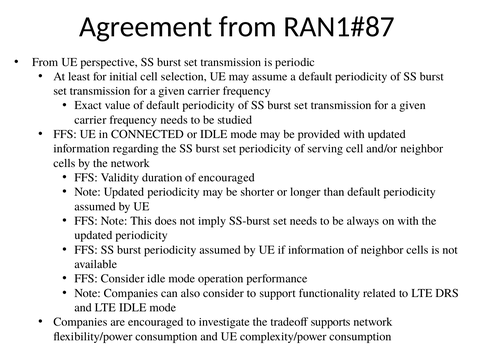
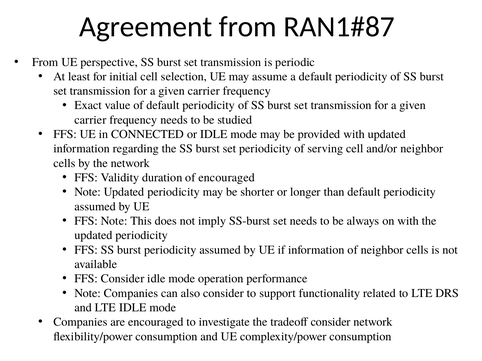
tradeoff supports: supports -> consider (331, 322)
